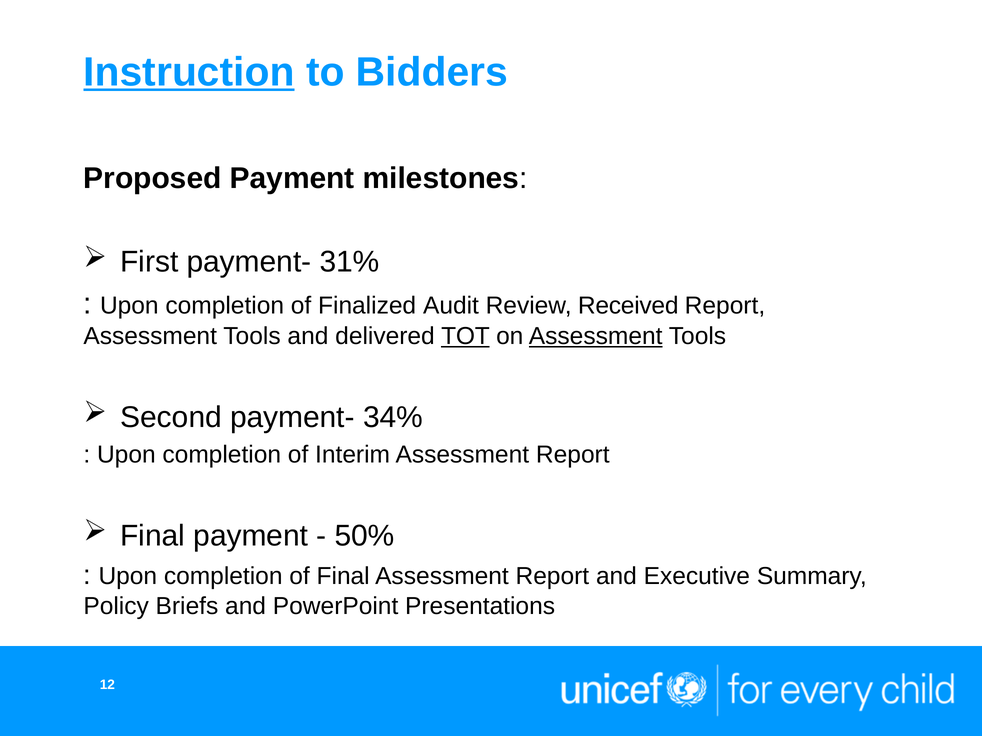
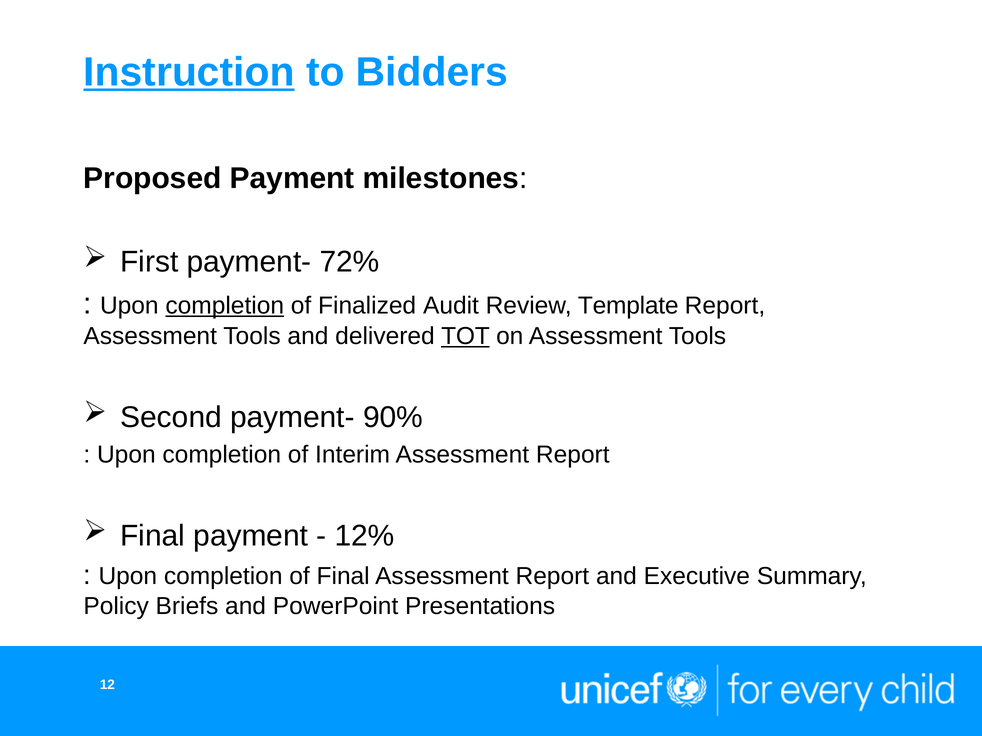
31%: 31% -> 72% (350, 262)
completion underline: none -> present (225, 306)
Received: Received -> Template (628, 306)
Assessment underline: present -> none (596, 337)
34%: 34% -> 90% (393, 418)
50%: 50% -> 12% (365, 536)
